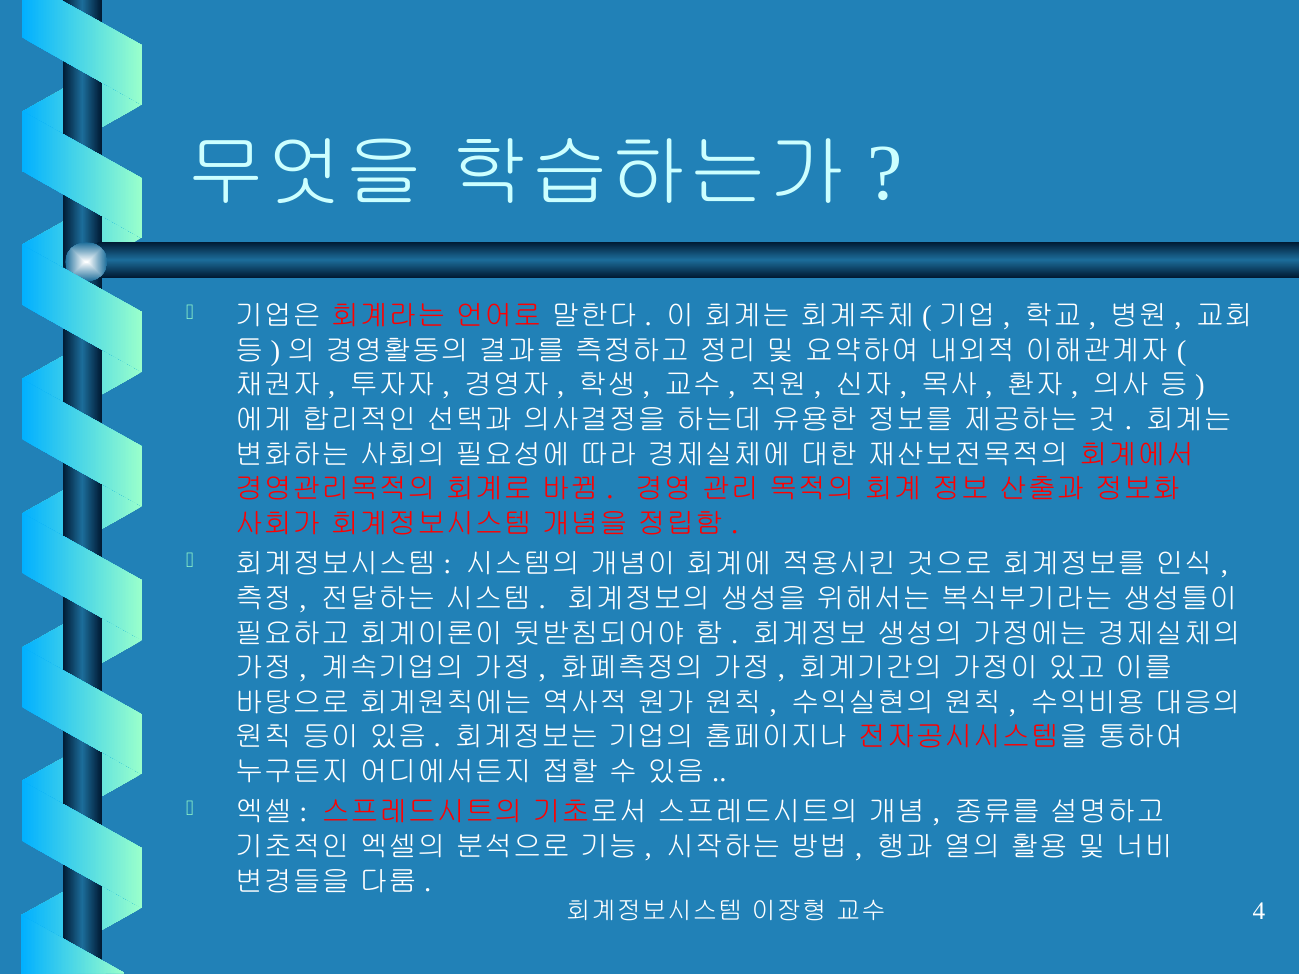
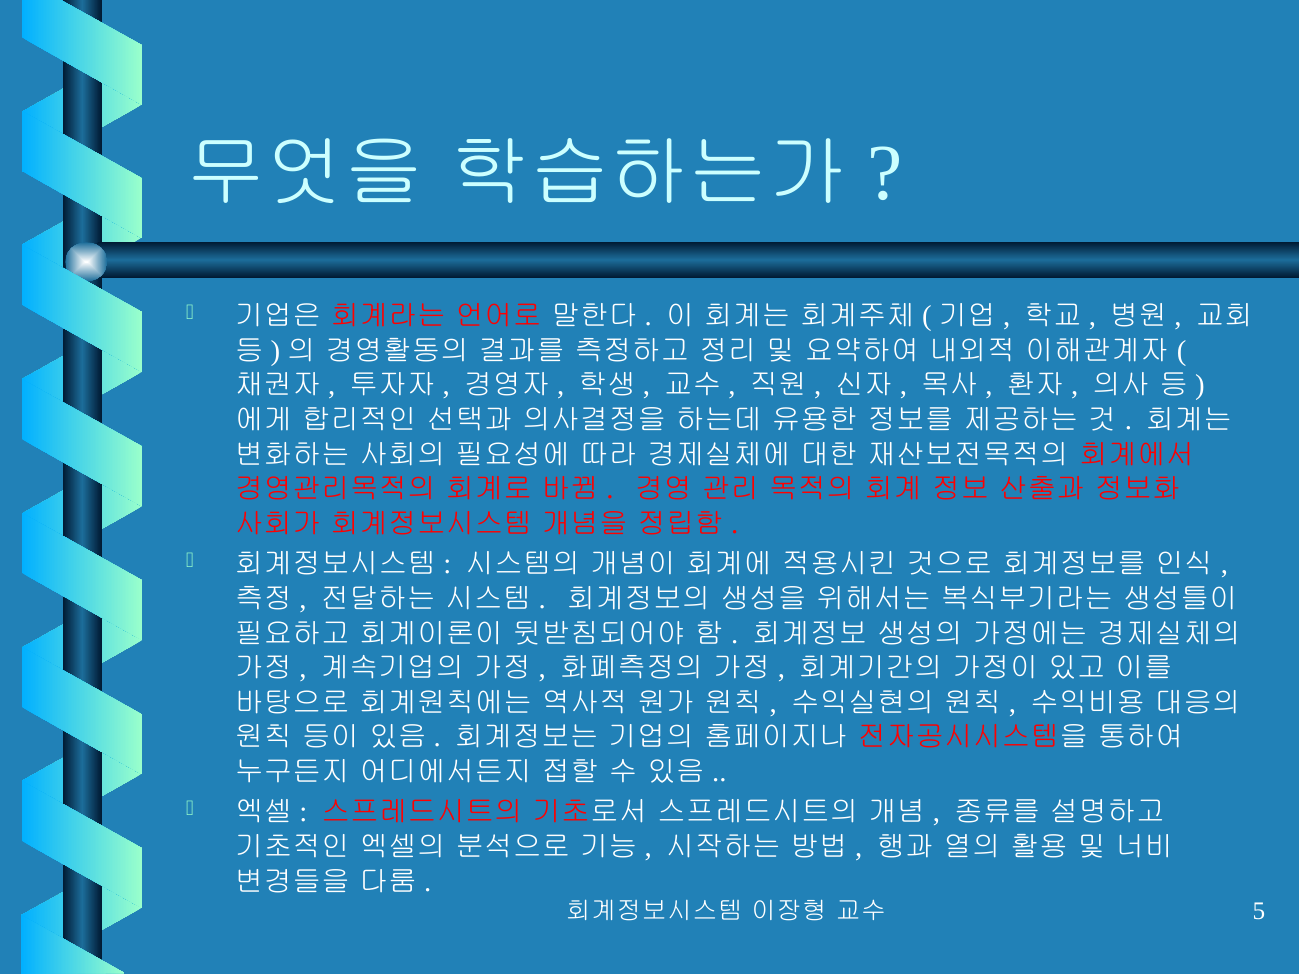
4: 4 -> 5 (1259, 911)
